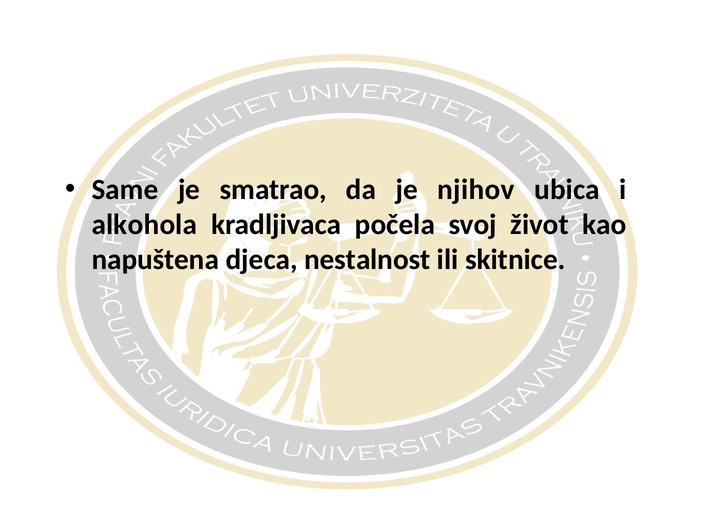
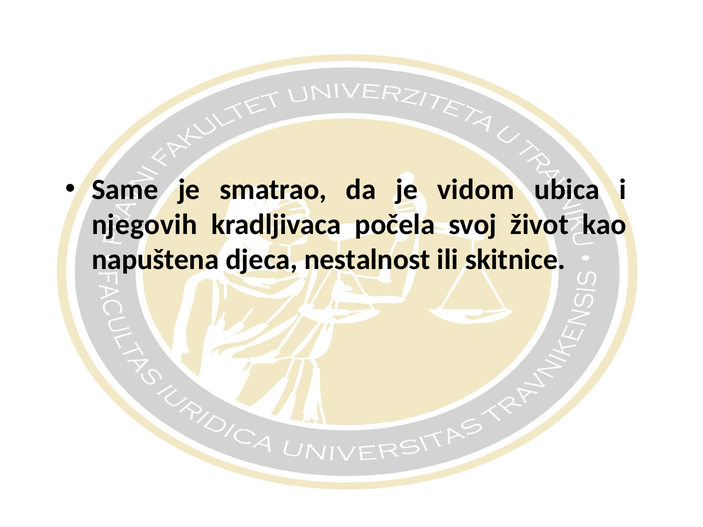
njihov: njihov -> vidom (476, 190)
alkohola: alkohola -> njegovih (144, 225)
